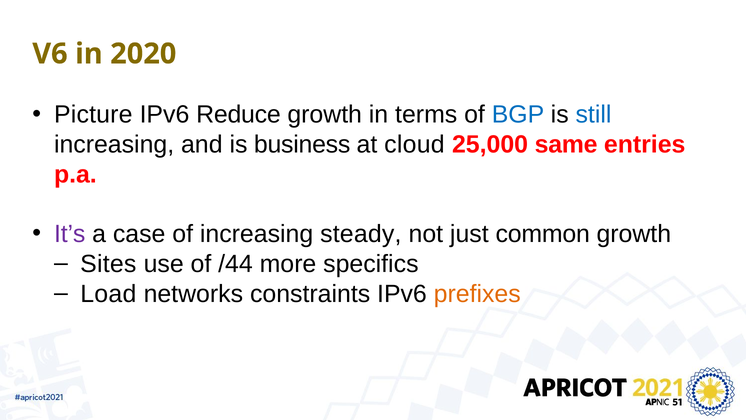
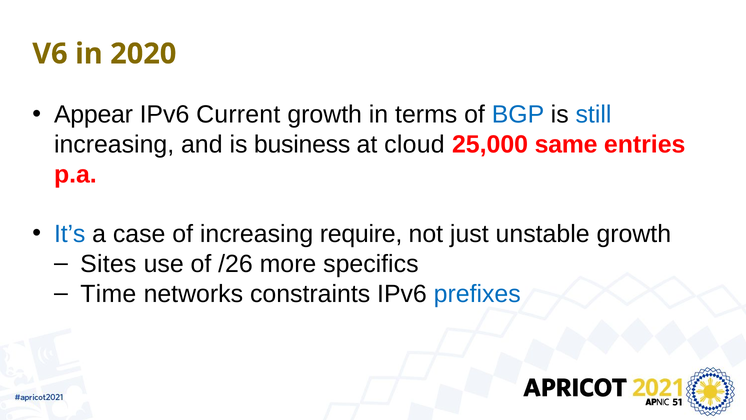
Picture: Picture -> Appear (94, 115)
Reduce: Reduce -> Current (238, 115)
It’s colour: purple -> blue (70, 234)
steady: steady -> require (361, 234)
common: common -> unstable (543, 234)
/44: /44 -> /26 (235, 264)
Load: Load -> Time (108, 294)
prefixes colour: orange -> blue (477, 294)
